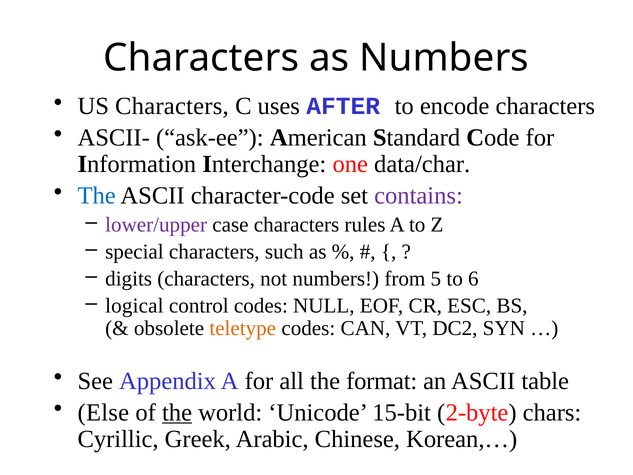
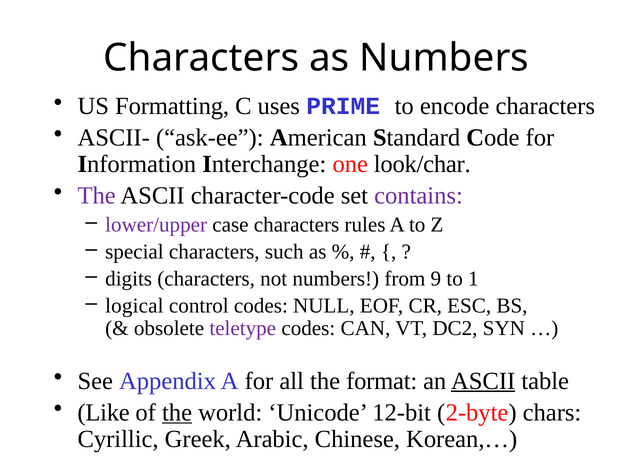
US Characters: Characters -> Formatting (172, 106)
AFTER: AFTER -> PRIME (343, 106)
data/char: data/char -> look/char (422, 164)
The colour: blue -> purple (97, 196)
5: 5 -> 9 (436, 279)
6: 6 -> 1 (473, 279)
teletype colour: orange -> purple (243, 328)
ASCII underline: none -> present (483, 381)
Else: Else -> Like (104, 412)
15-bit: 15-bit -> 12-bit (402, 412)
